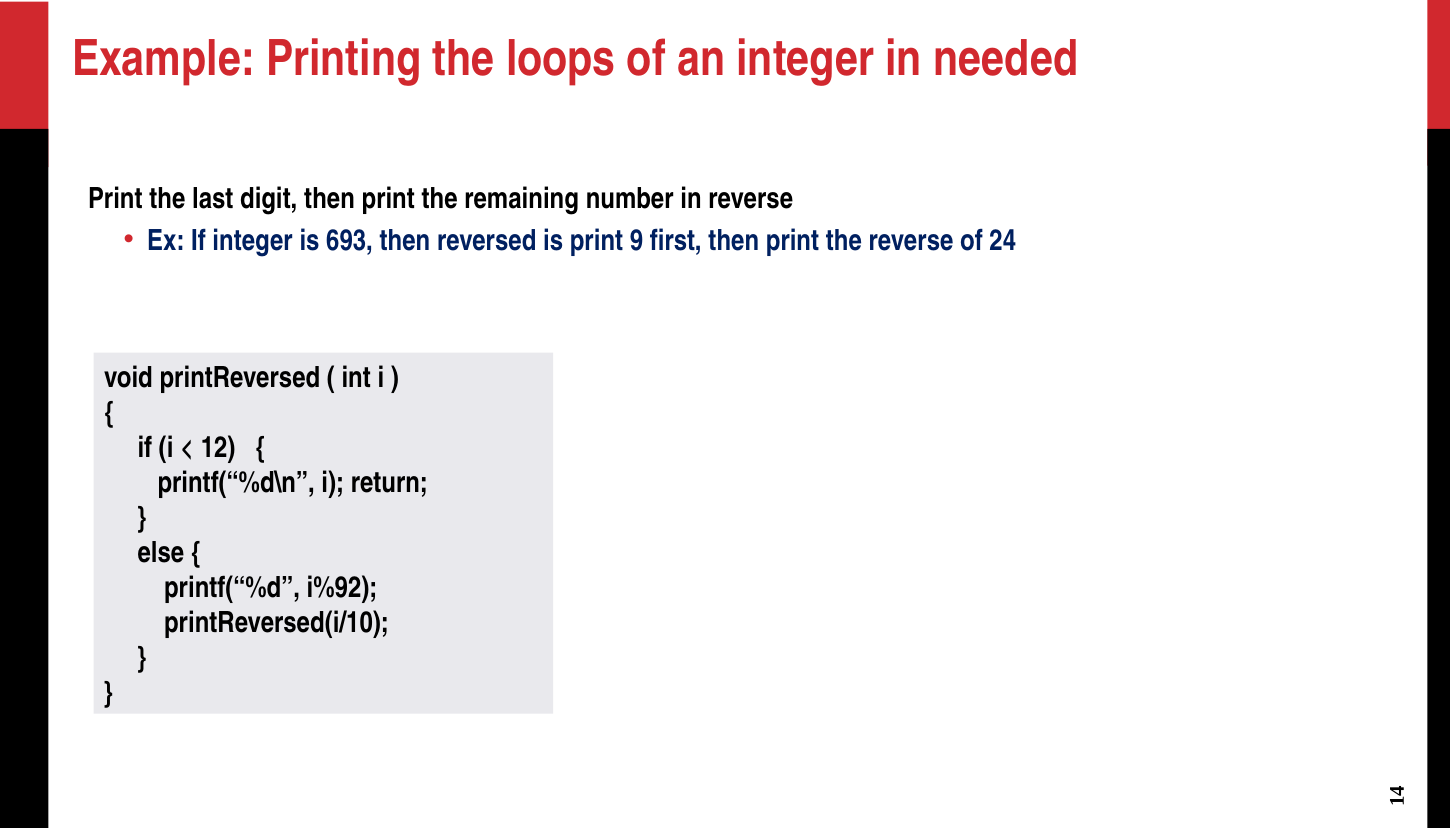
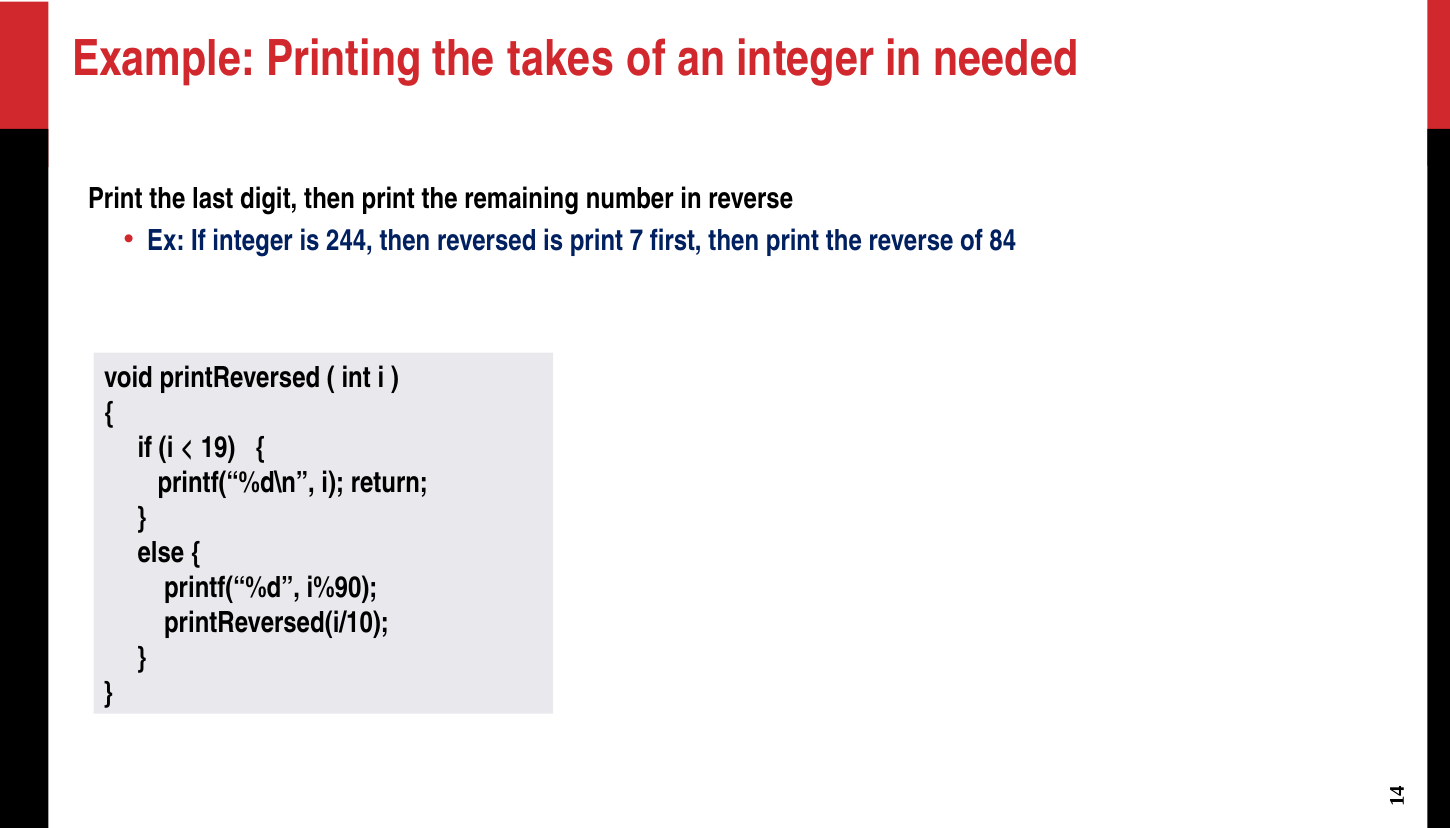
loops: loops -> takes (561, 60)
693: 693 -> 244 (350, 241)
9: 9 -> 7 (636, 241)
24: 24 -> 84 (1003, 241)
12: 12 -> 19 (218, 448)
i%92: i%92 -> i%90 (342, 588)
